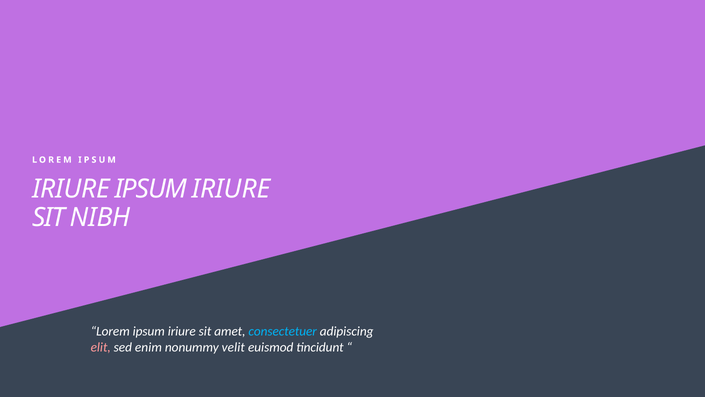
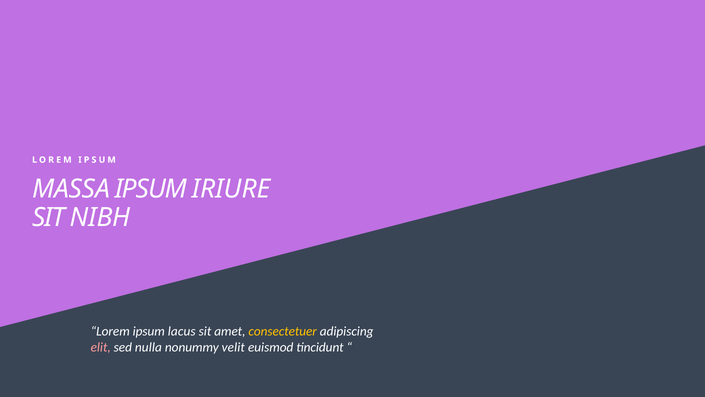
IRIURE: IRIURE -> MASSA (71, 189)
Lorem ipsum iriure: iriure -> lacus (182, 331)
consectetuer colour: light blue -> yellow (283, 331)
enim: enim -> nulla (148, 347)
